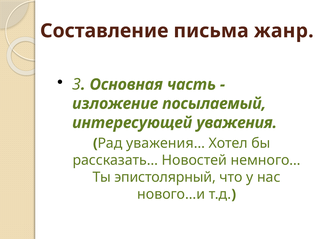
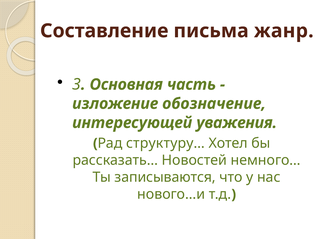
посылаемый: посылаемый -> обозначение (214, 103)
уважения…: уважения… -> структуру… (165, 143)
эпистолярный: эпистолярный -> записываются (165, 177)
